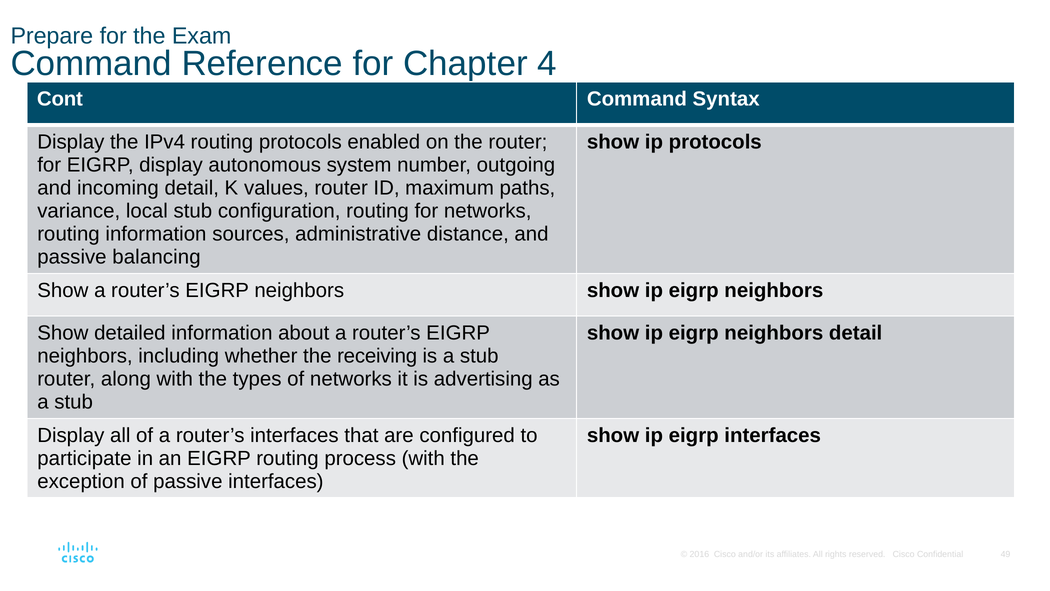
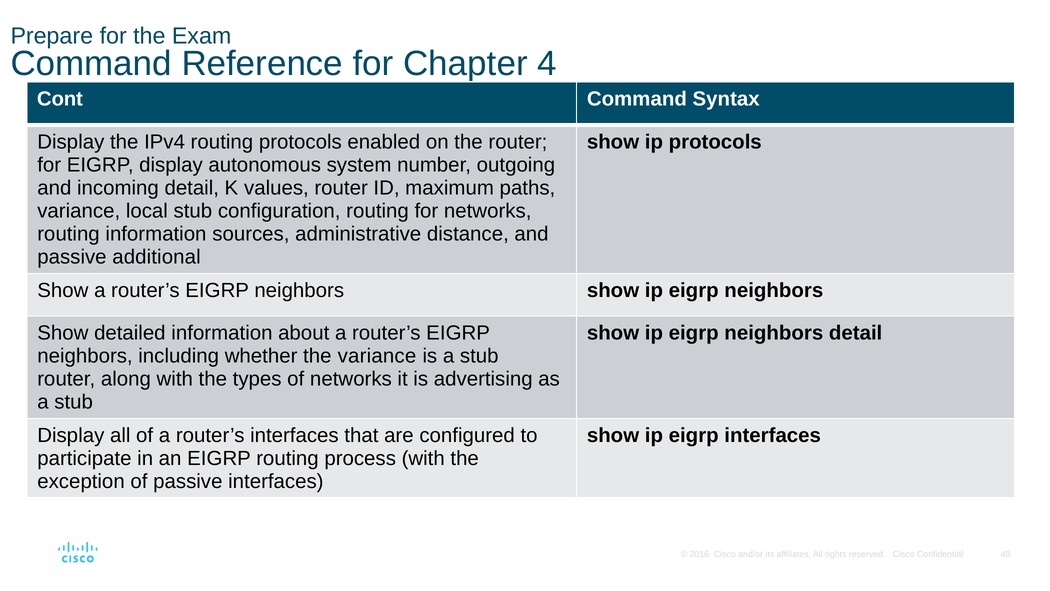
balancing: balancing -> additional (156, 257)
the receiving: receiving -> variance (377, 356)
